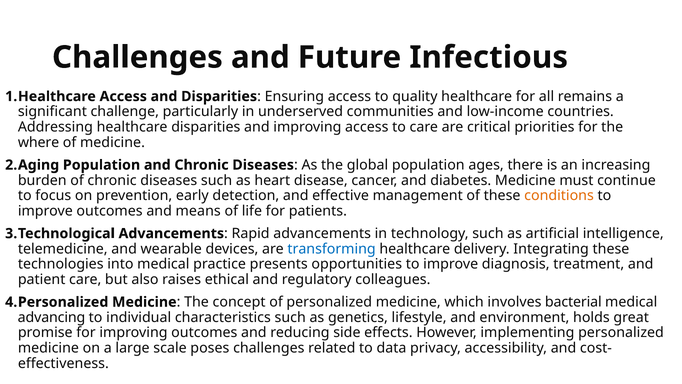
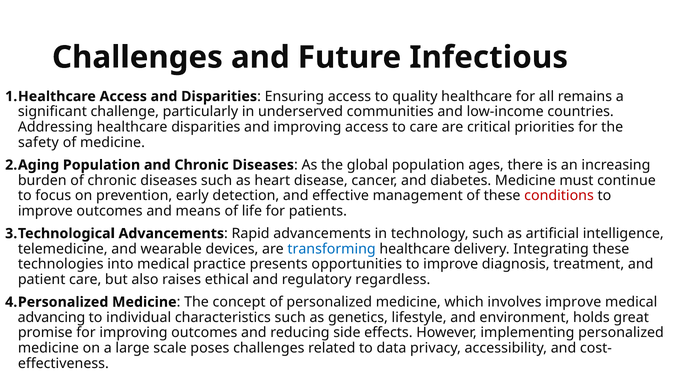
where: where -> safety (38, 142)
conditions colour: orange -> red (559, 195)
colleagues: colleagues -> regardless (393, 279)
involves bacterial: bacterial -> improve (573, 302)
